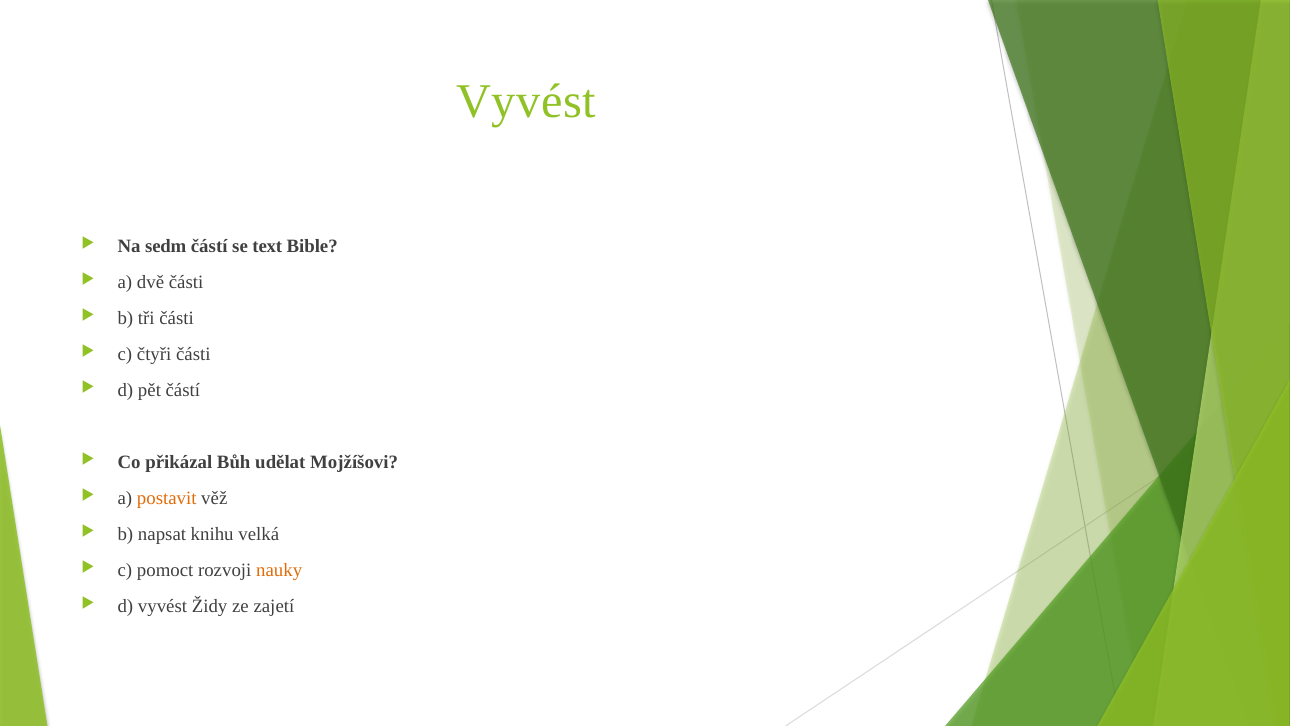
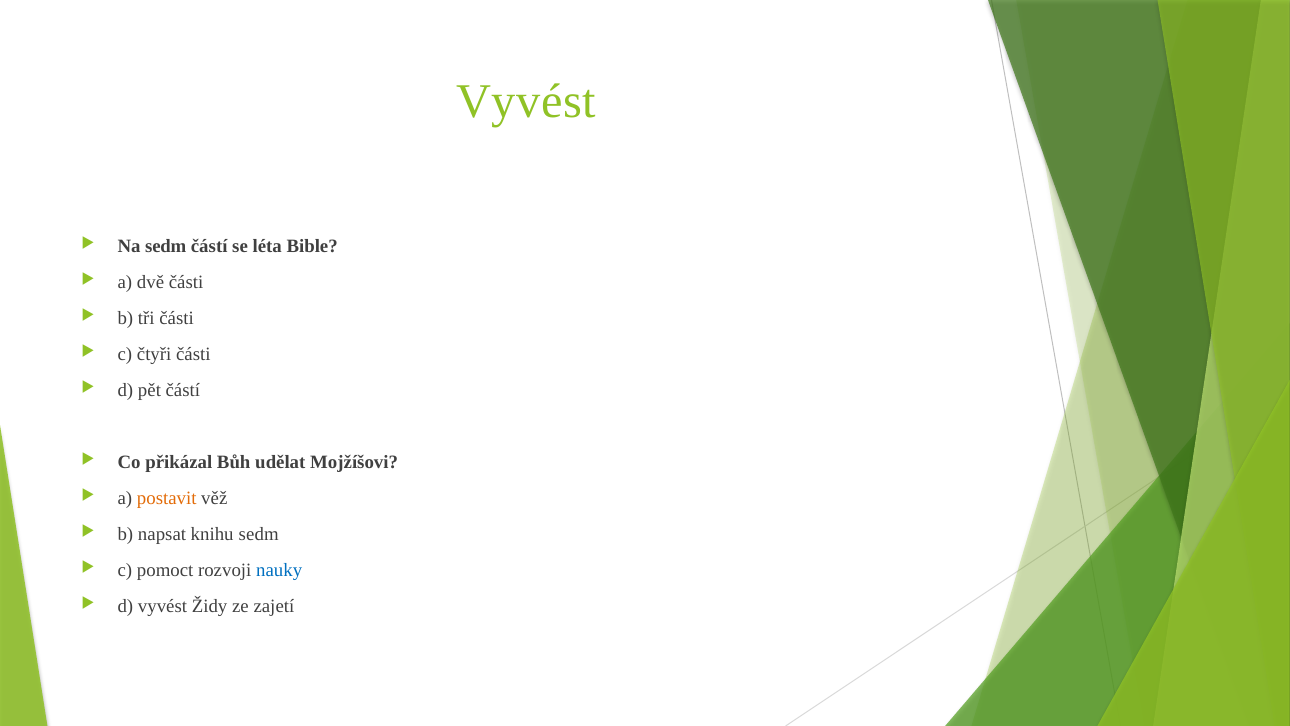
text: text -> léta (267, 246)
knihu velká: velká -> sedm (259, 534)
nauky colour: orange -> blue (279, 570)
